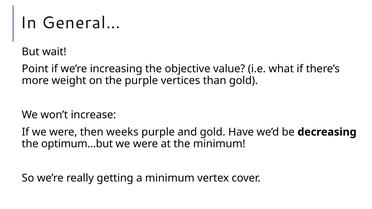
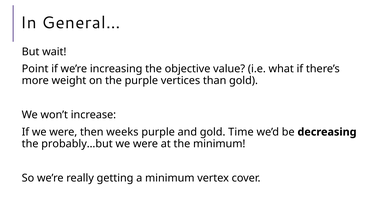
Have: Have -> Time (241, 132)
optimum…but: optimum…but -> probably…but (77, 144)
